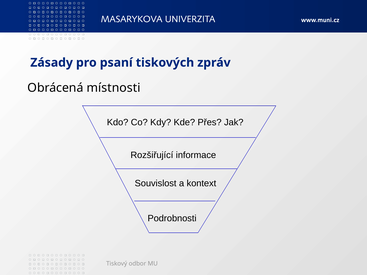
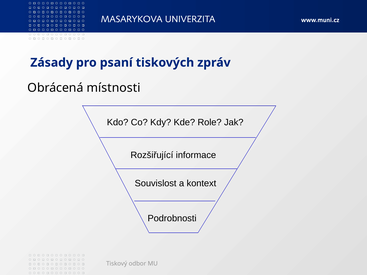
Přes: Přes -> Role (210, 122)
